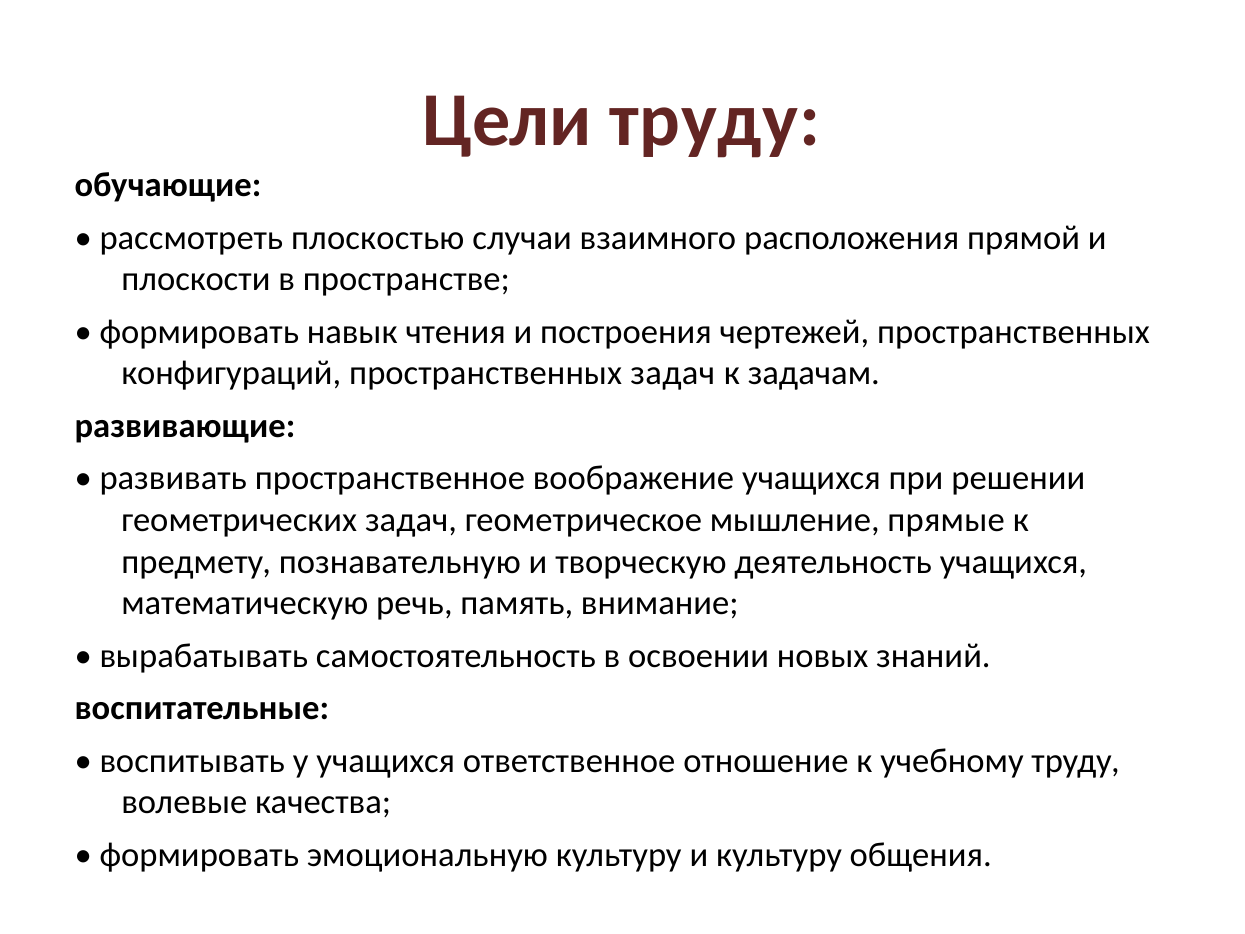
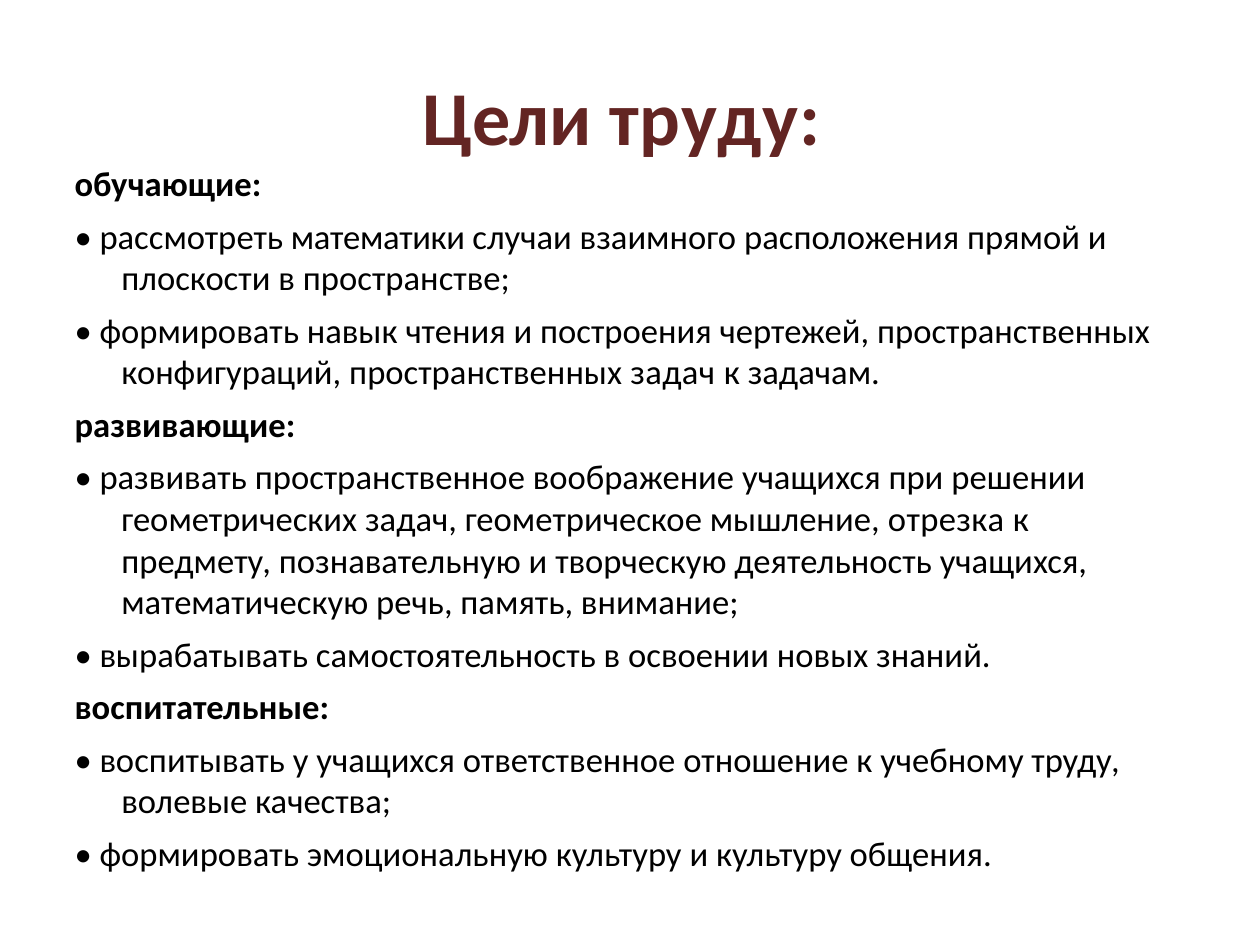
плоскостью: плоскостью -> математики (378, 238)
прямые: прямые -> отрезка (946, 520)
